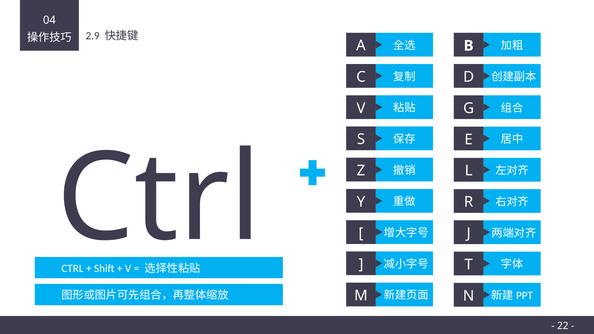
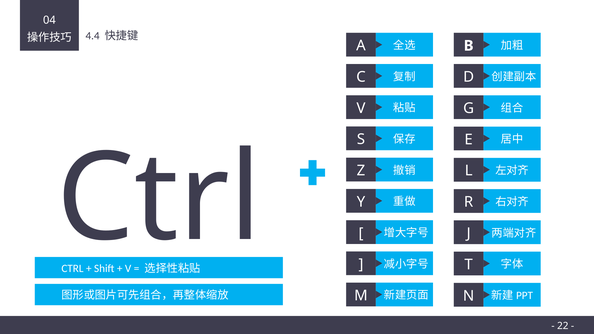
2.9: 2.9 -> 4.4 (93, 36)
